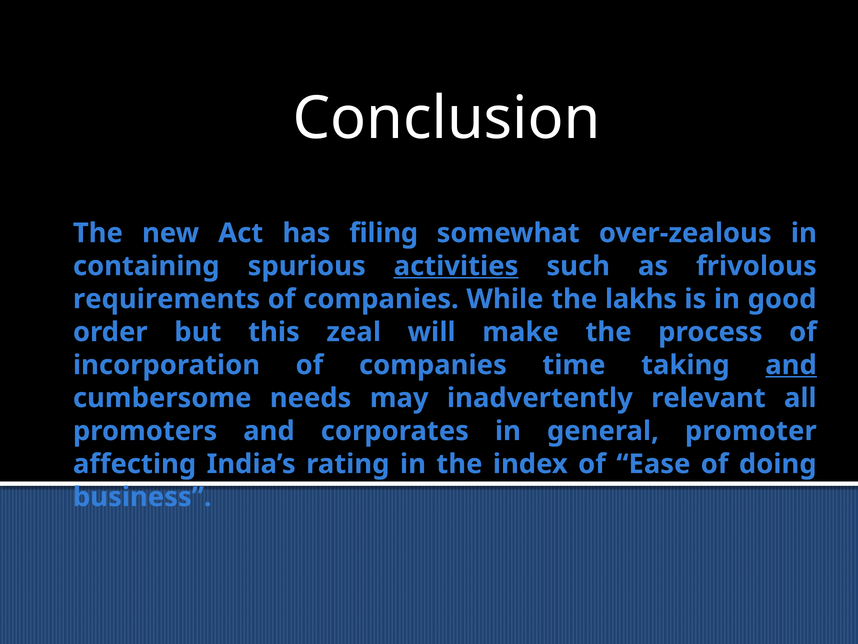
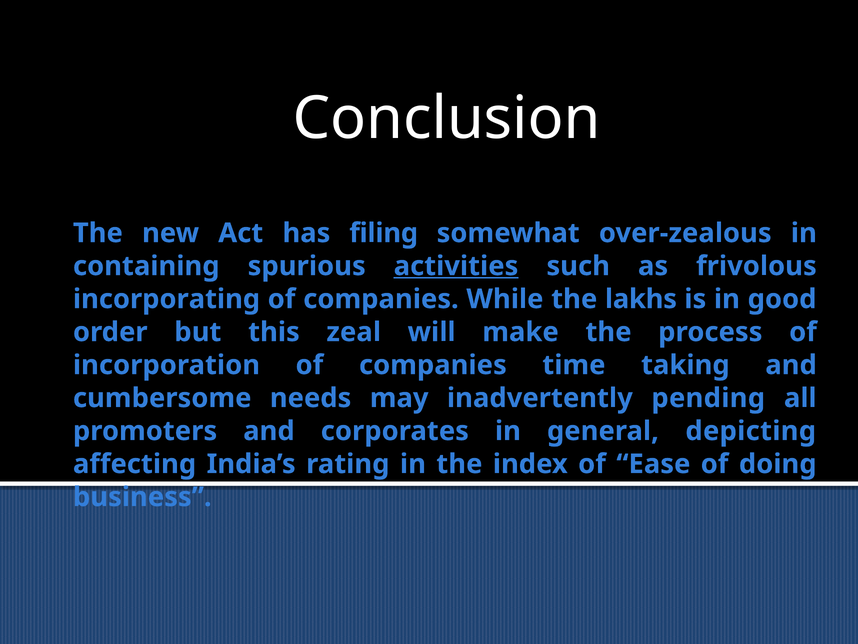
requirements: requirements -> incorporating (167, 299)
and underline: present -> none (791, 365)
relevant: relevant -> pending (708, 398)
promoter: promoter -> depicting (751, 431)
